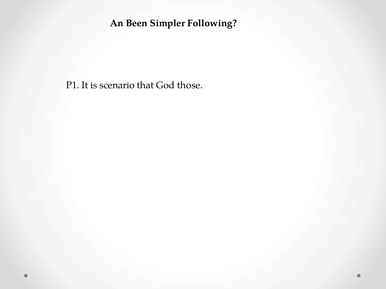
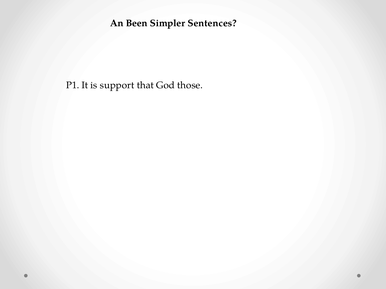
Following: Following -> Sentences (212, 23)
scenario: scenario -> support (117, 85)
